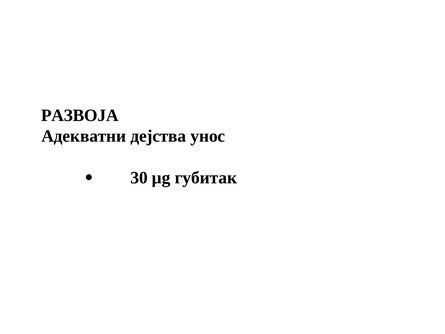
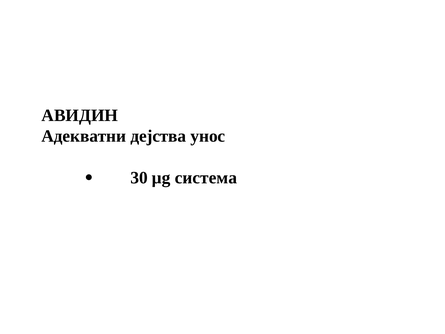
РАЗВОЈА: РАЗВОЈА -> АВИДИН (80, 115)
губитак: губитак -> система (206, 178)
